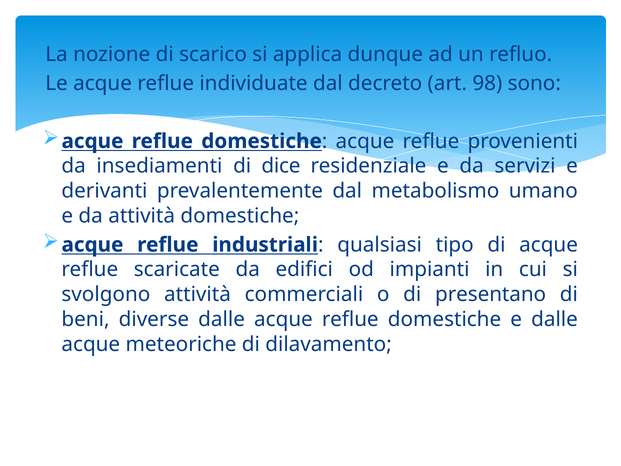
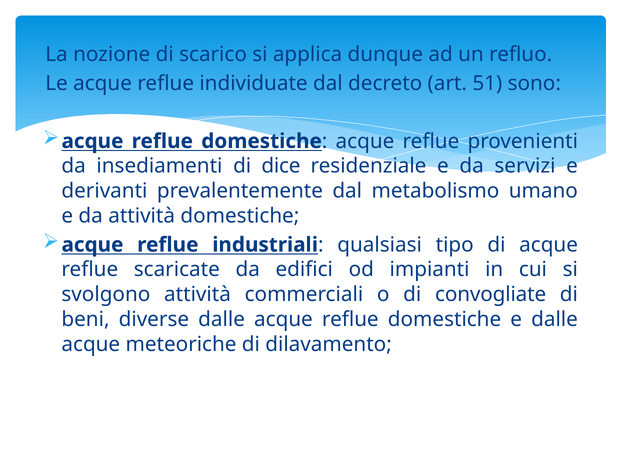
98: 98 -> 51 (487, 83)
presentano: presentano -> convogliate (491, 294)
